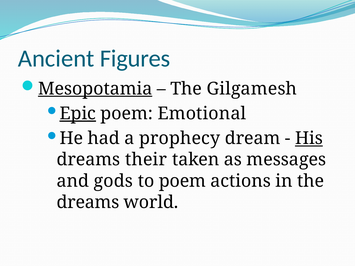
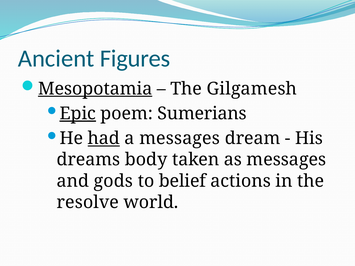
Emotional: Emotional -> Sumerians (202, 114)
had underline: none -> present (104, 138)
a prophecy: prophecy -> messages (180, 138)
His underline: present -> none (309, 138)
their: their -> body (146, 160)
to poem: poem -> belief (182, 181)
dreams: dreams -> resolve (88, 202)
